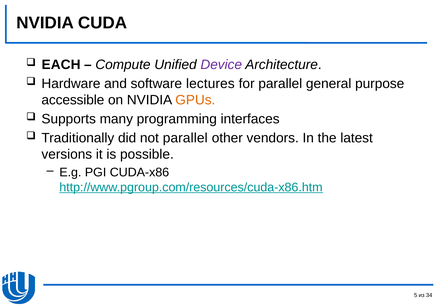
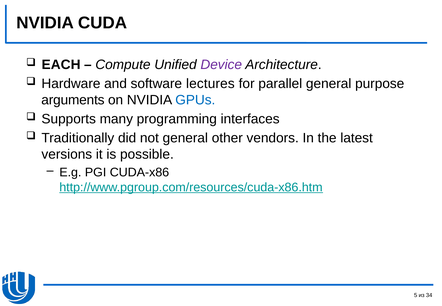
accessible: accessible -> arguments (73, 100)
GPUs colour: orange -> blue (195, 100)
not parallel: parallel -> general (185, 138)
